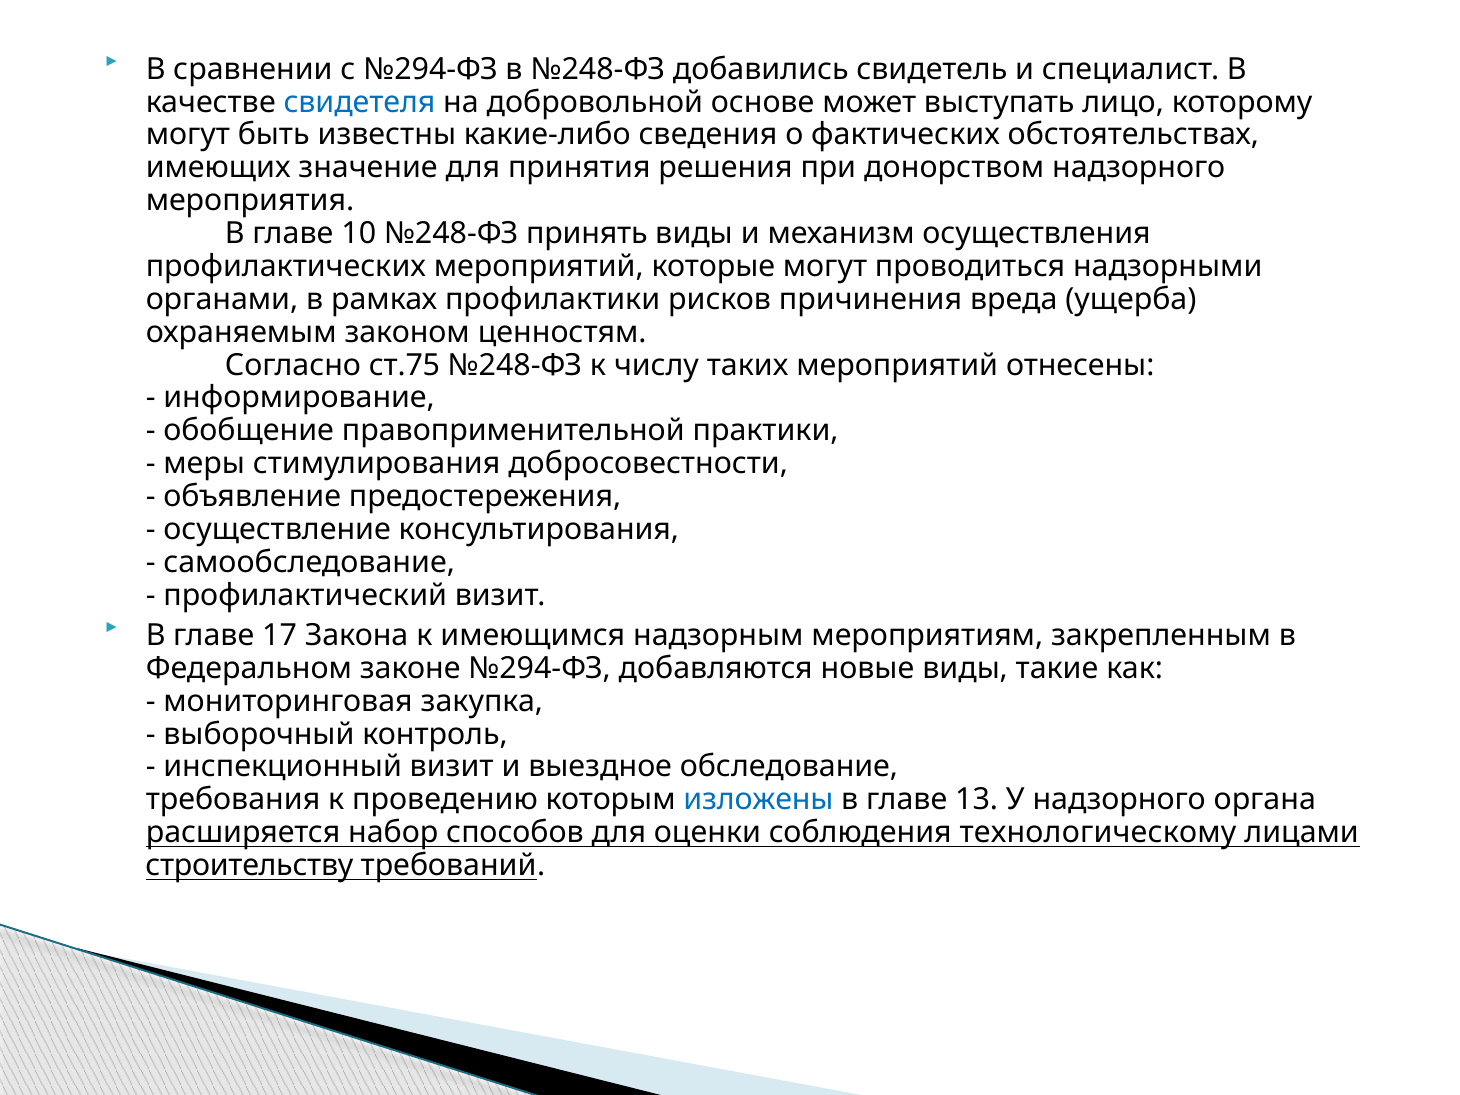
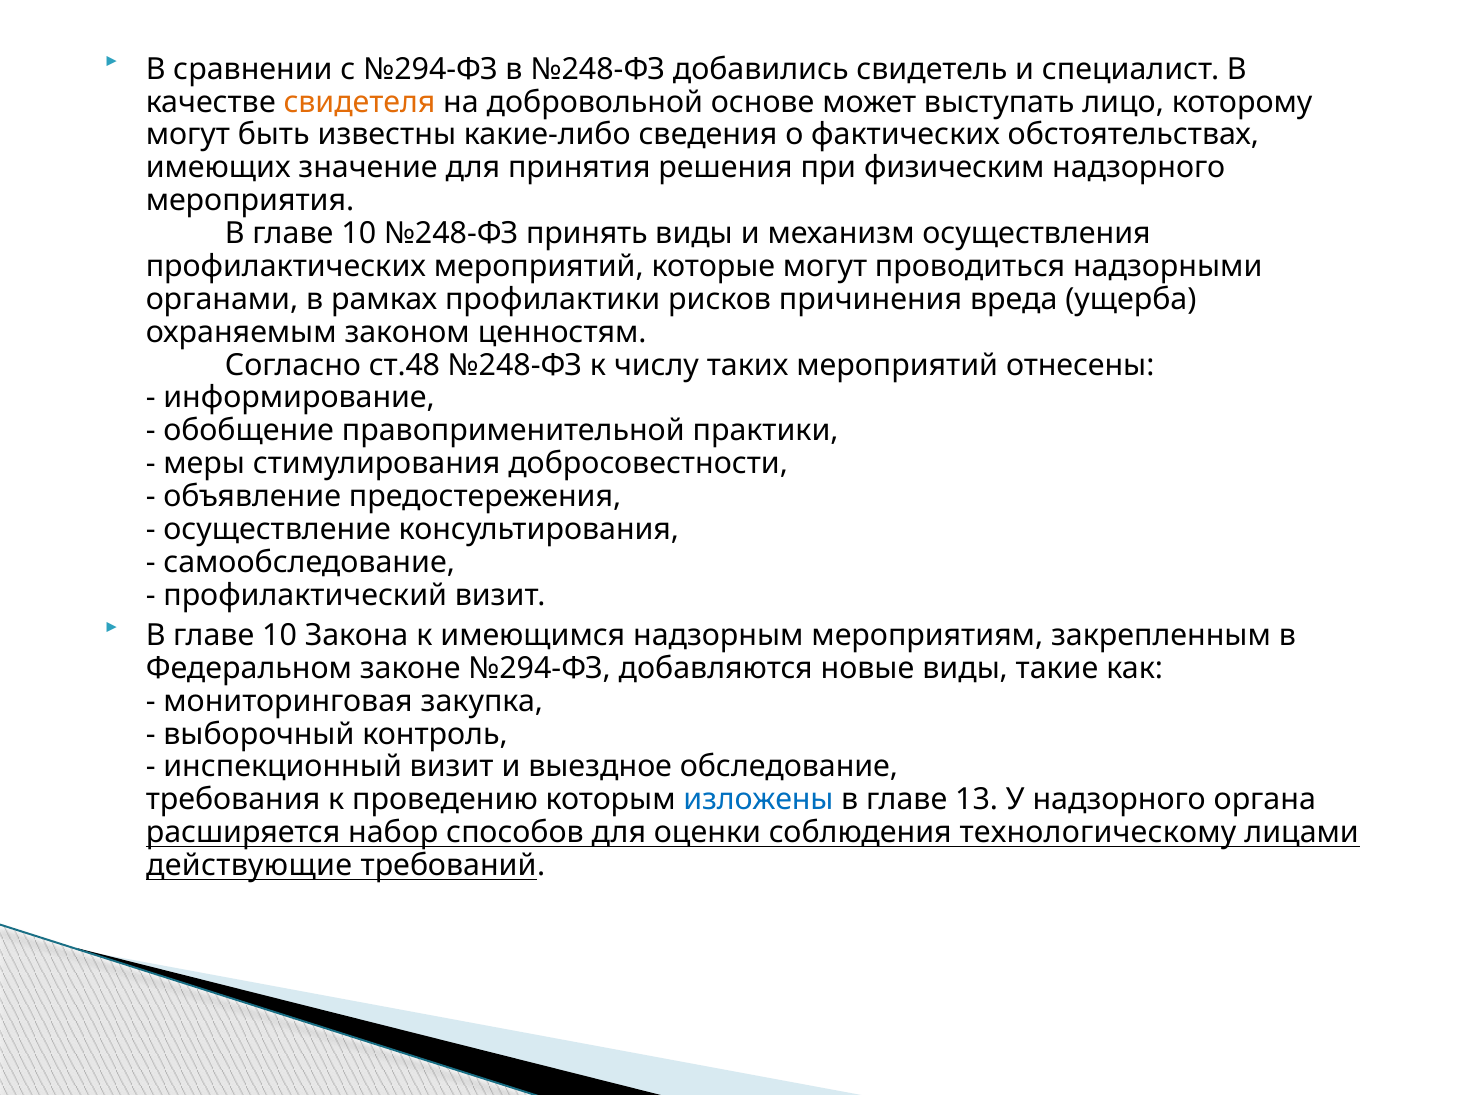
свидетеля colour: blue -> orange (359, 102)
донорством: донорством -> физическим (954, 168)
ст.75: ст.75 -> ст.48 (405, 365)
17: 17 -> 10 (280, 635)
строительству: строительству -> действующие (249, 866)
